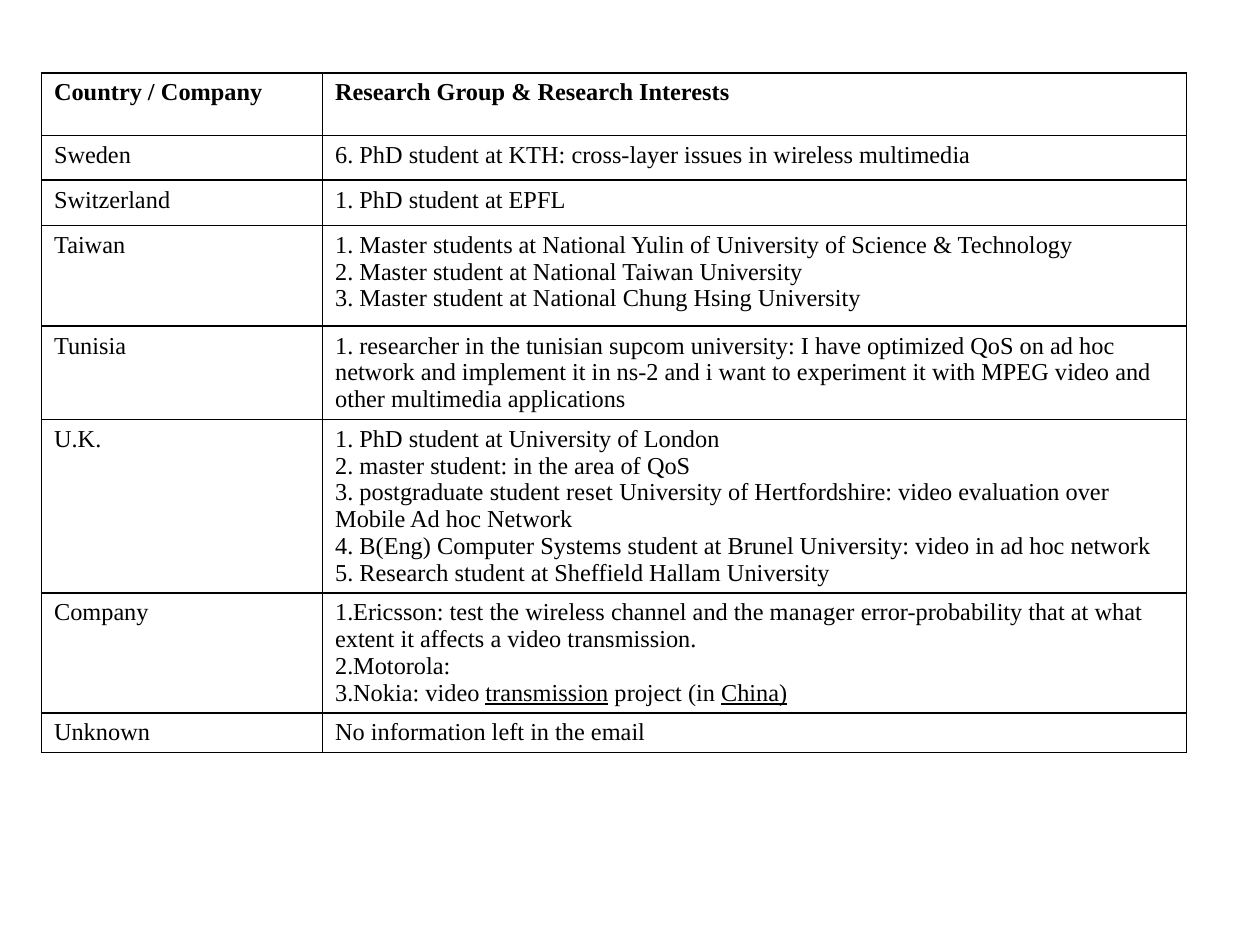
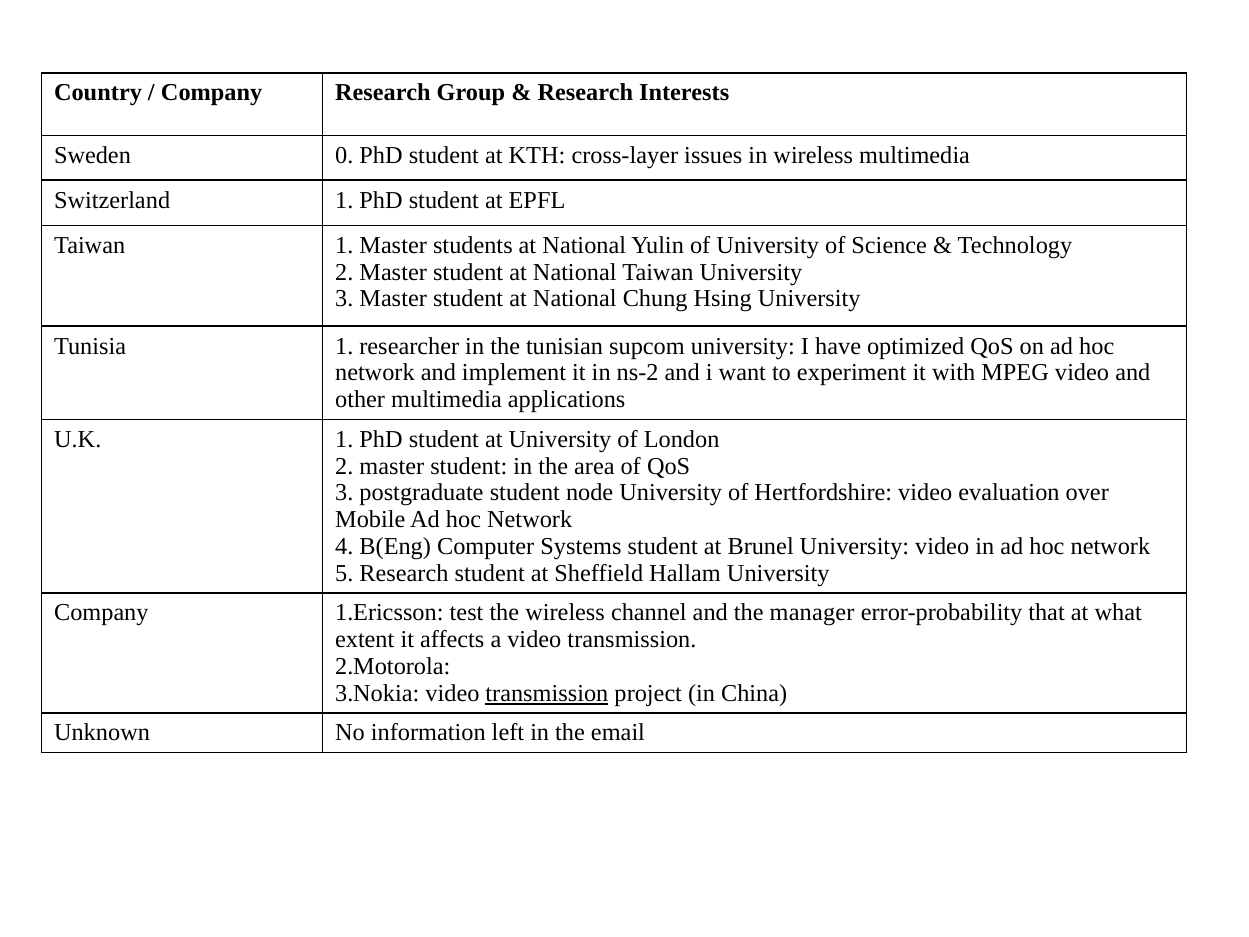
6: 6 -> 0 (344, 155)
reset: reset -> node (590, 493)
China underline: present -> none (754, 693)
